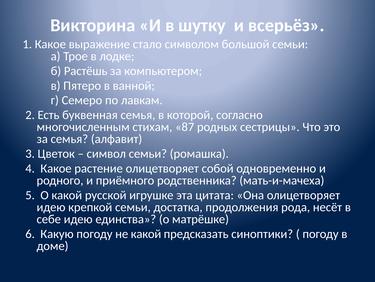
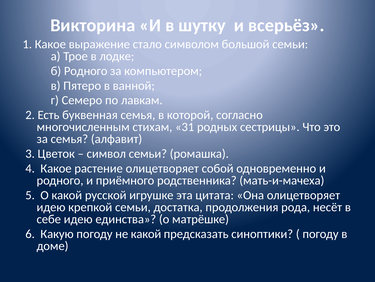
б Растёшь: Растёшь -> Родного (86, 71)
87: 87 -> 31 (185, 127)
